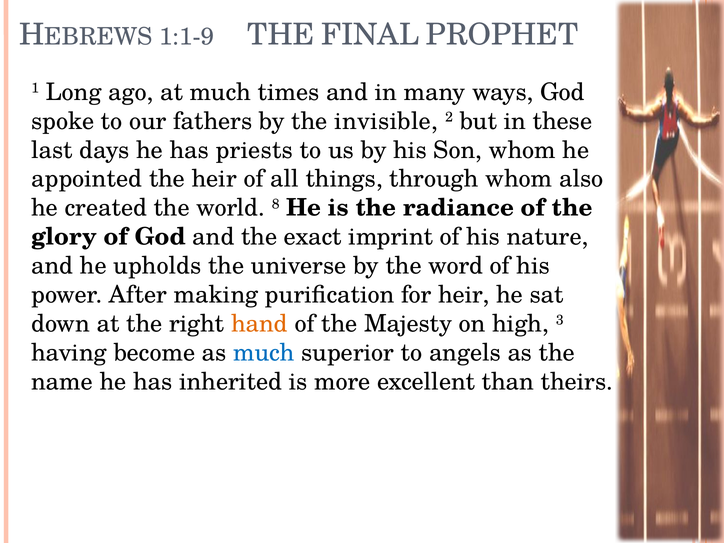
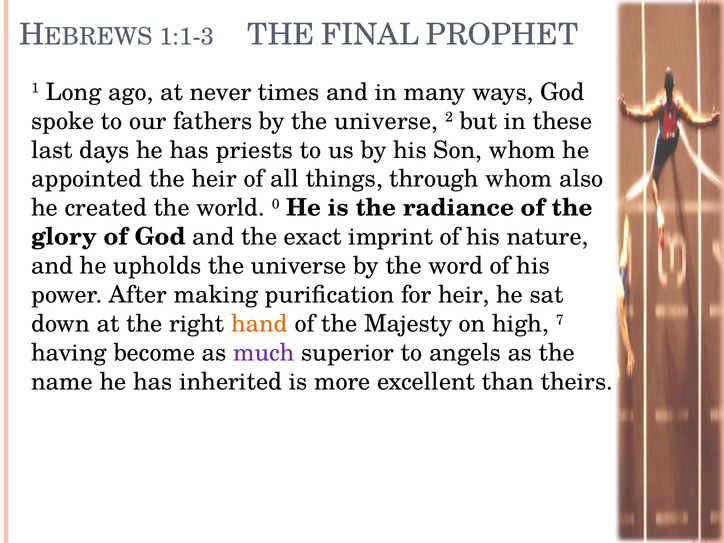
1:1-9: 1:1-9 -> 1:1-3 (186, 37)
at much: much -> never (220, 92)
by the invisible: invisible -> universe (386, 121)
8: 8 -> 0 (276, 204)
3: 3 -> 7 (560, 320)
much colour: blue -> purple (264, 353)
